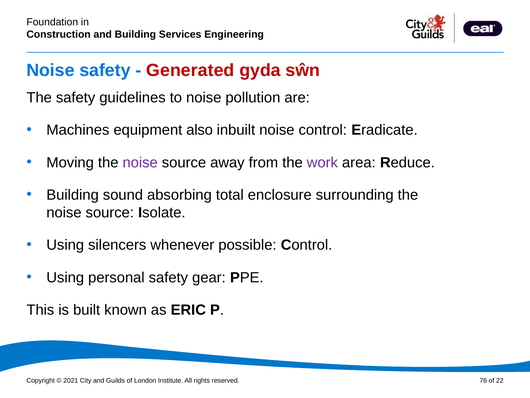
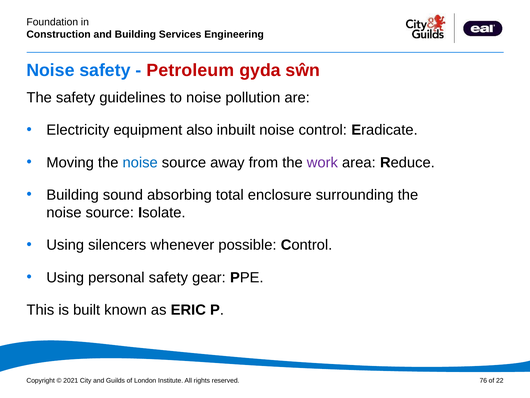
Generated: Generated -> Petroleum (190, 70)
Machines: Machines -> Electricity (78, 130)
noise colour: purple -> blue (140, 162)
